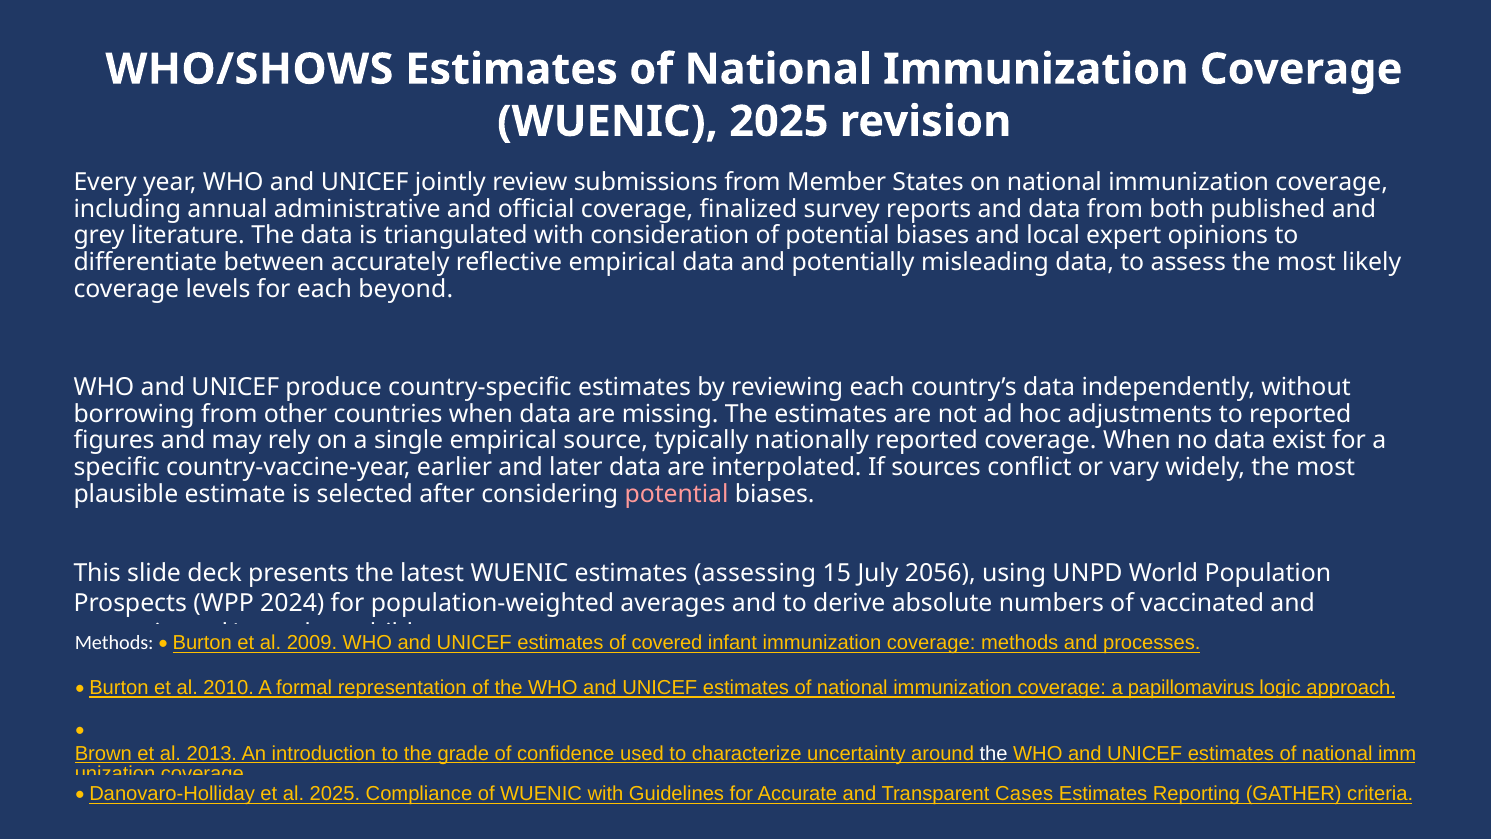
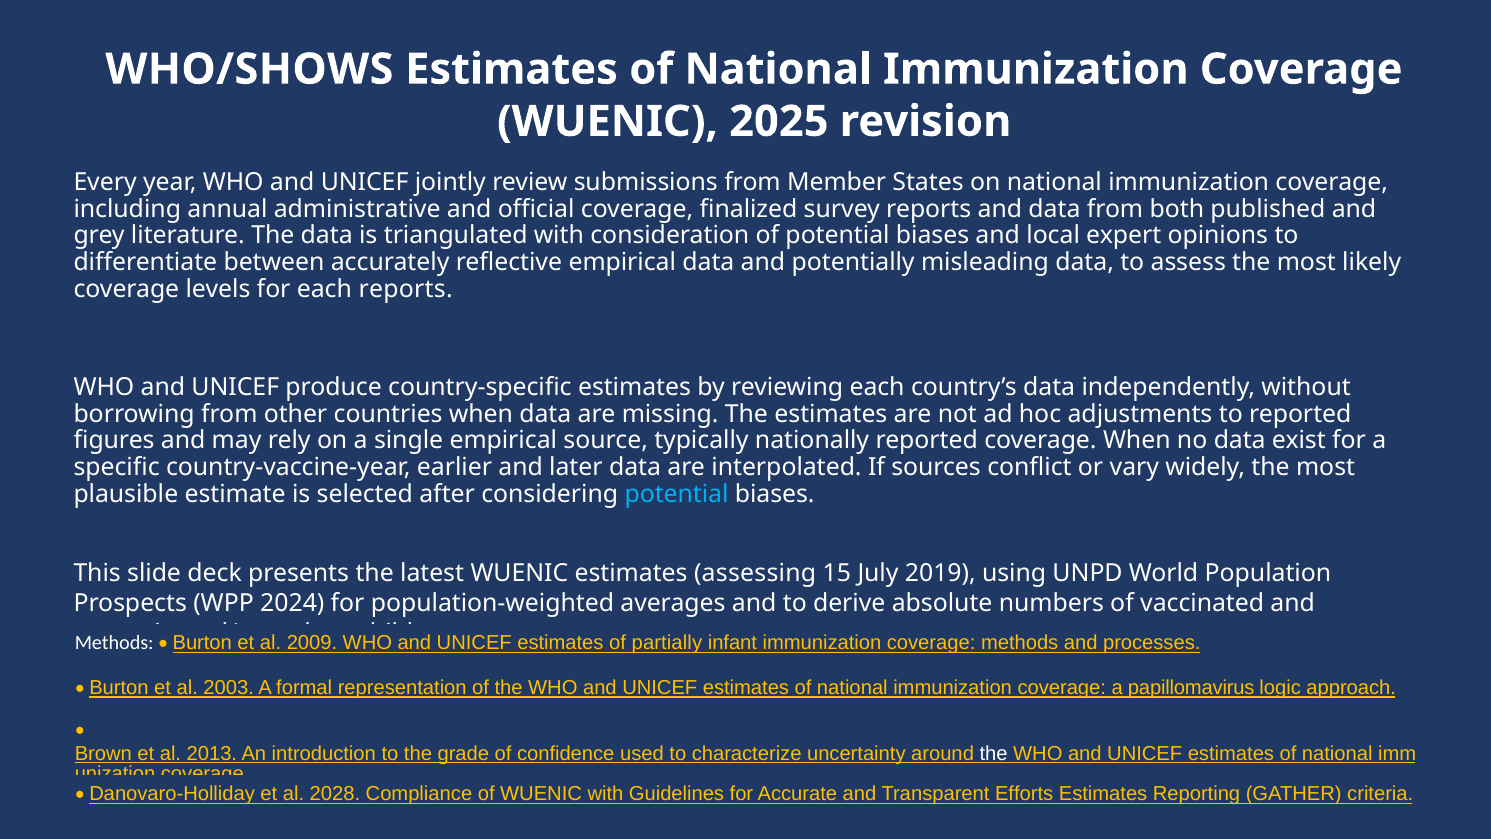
each beyond: beyond -> reports (406, 289)
potential colour: pink -> light blue (677, 494)
2056: 2056 -> 2019 (940, 573)
covered: covered -> partially (667, 643)
2010: 2010 -> 2003 (229, 688)
al 2025: 2025 -> 2028 (335, 794)
Cases: Cases -> Efforts (1024, 794)
